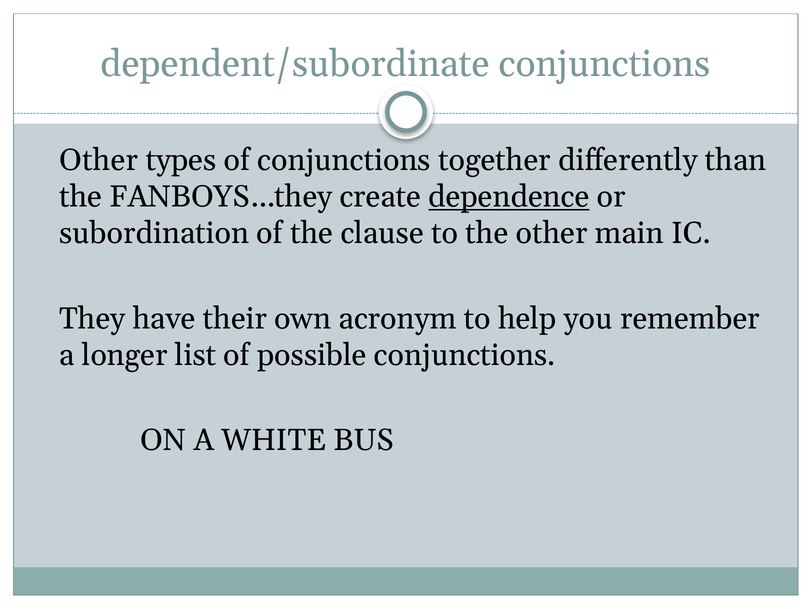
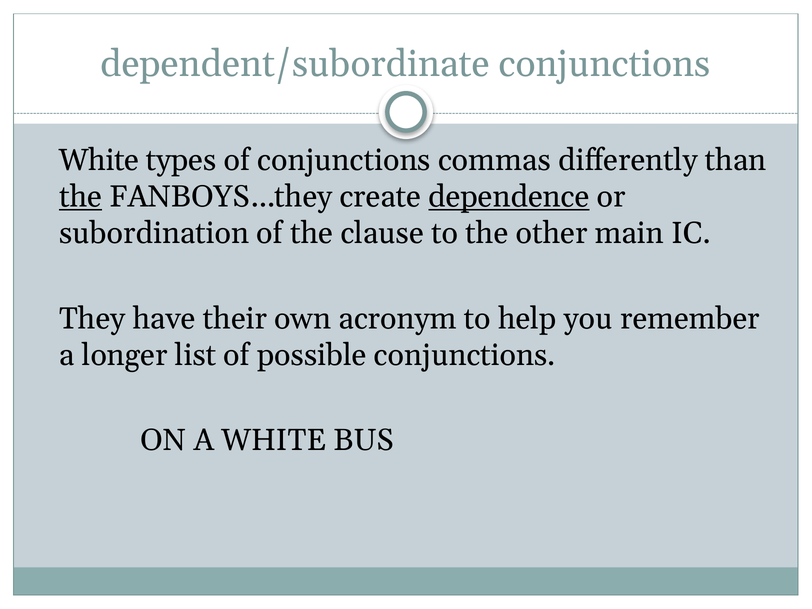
Other: Other -> White (99, 160)
together: together -> commas (494, 160)
the underline: none -> present (81, 197)
